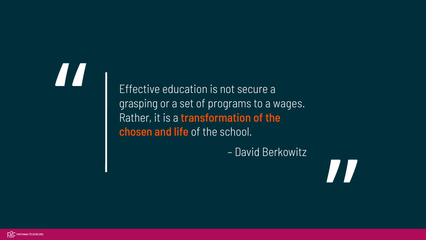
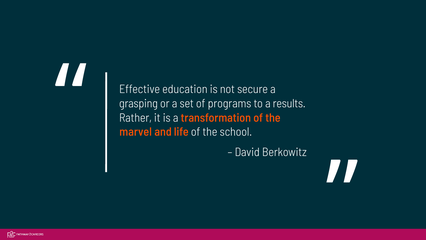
wages: wages -> results (289, 103)
chosen: chosen -> marvel (136, 132)
